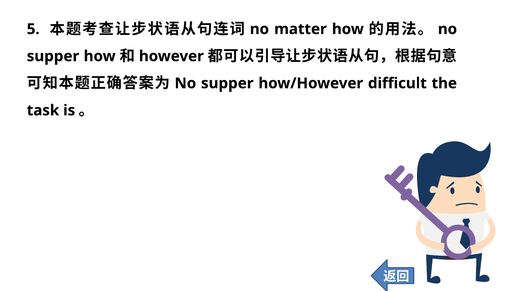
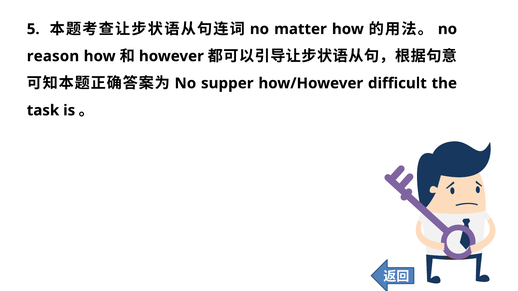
supper: supper -> reason (53, 56)
